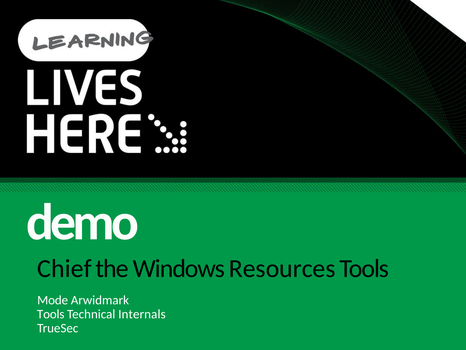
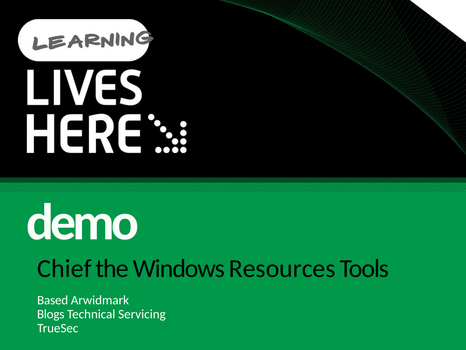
Mode: Mode -> Based (53, 300)
Tools: Tools -> Blogs (51, 314)
Internals: Internals -> Servicing (142, 314)
